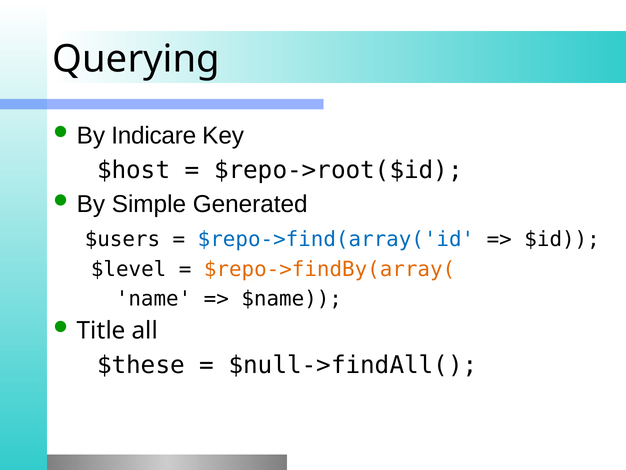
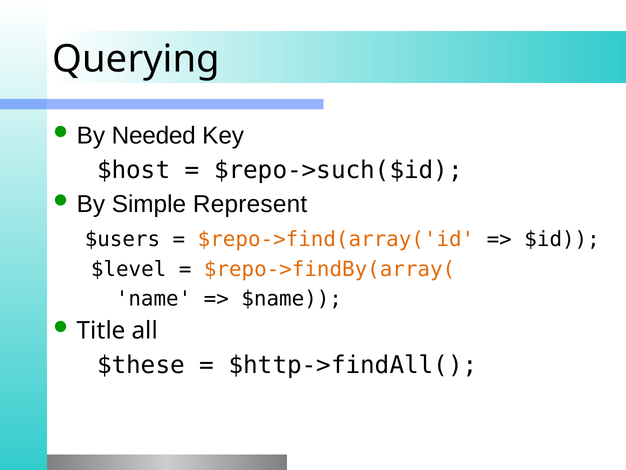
Indicare: Indicare -> Needed (154, 136)
$repo->root($id: $repo->root($id -> $repo->such($id (338, 170)
Generated: Generated -> Represent (250, 204)
$repo->find(array('id colour: blue -> orange (336, 239)
$null->findAll(: $null->findAll( -> $http->findAll( (353, 365)
